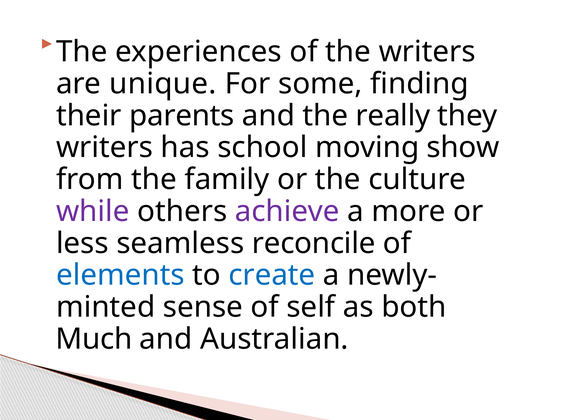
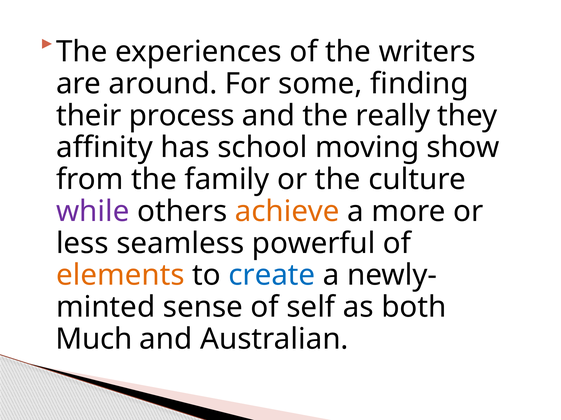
unique: unique -> around (163, 84)
parents: parents -> process (182, 116)
writers: writers -> affinity (104, 148)
achieve colour: purple -> orange (287, 212)
reconcile: reconcile -> powerful (314, 244)
elements colour: blue -> orange (120, 276)
